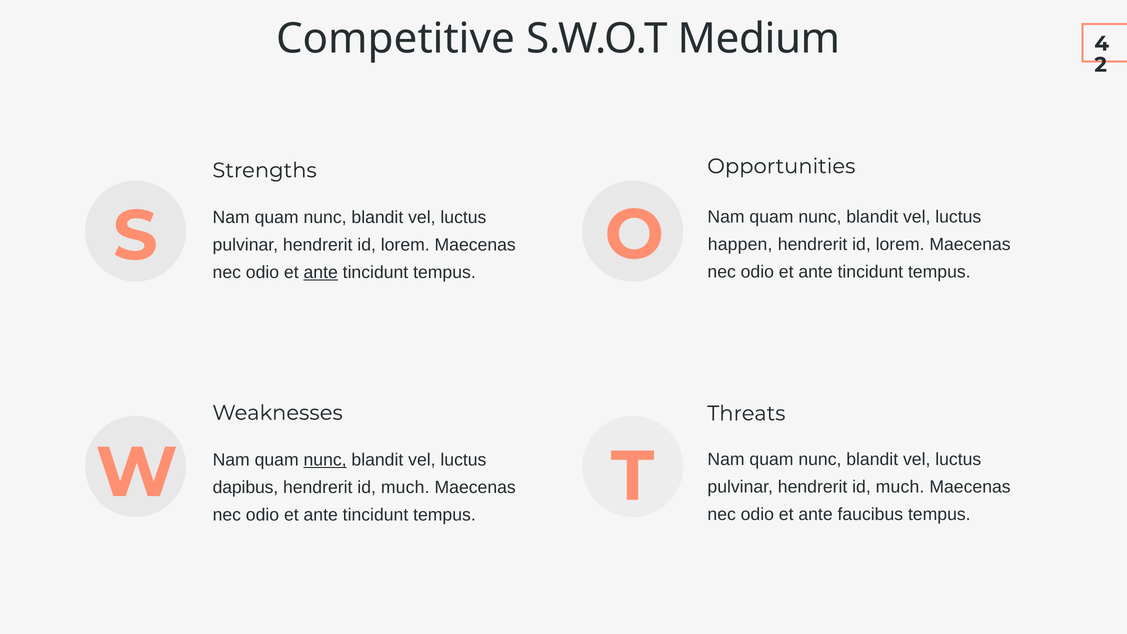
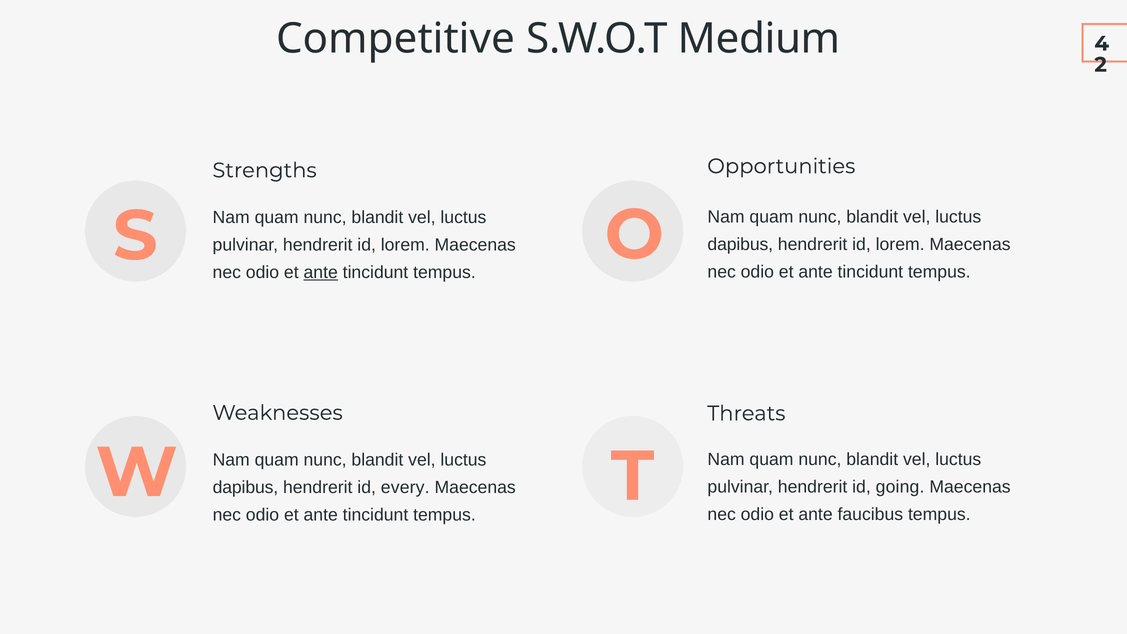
happen: happen -> dapibus (740, 244)
nunc underline: present -> none (325, 460)
pulvinar hendrerit id much: much -> going (900, 487)
much: much -> every (405, 487)
